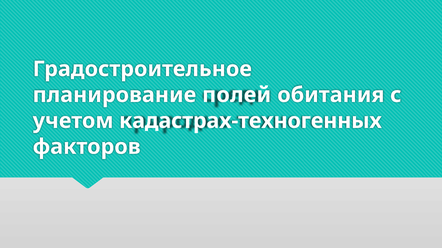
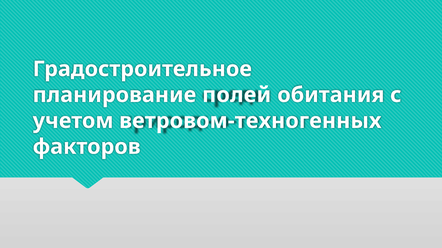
кадастрах-техногенных: кадастрах-техногенных -> ветровом-техногенных (250, 121)
